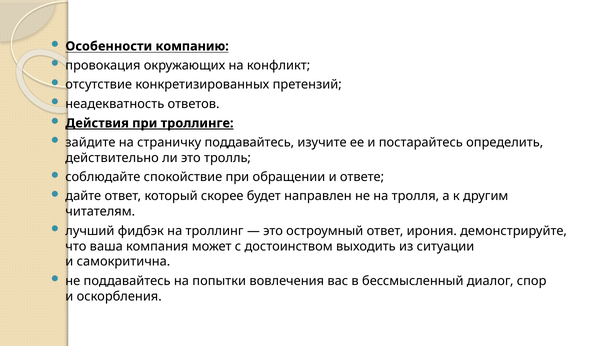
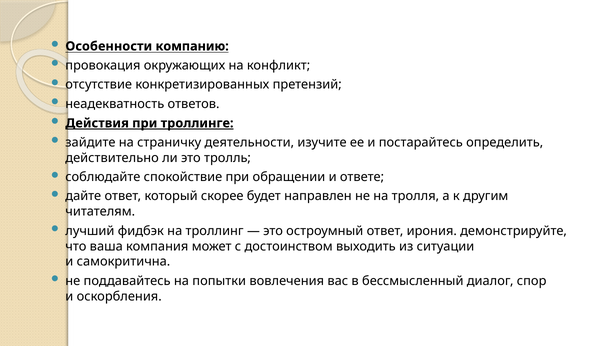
страничку поддавайтесь: поддавайтесь -> деятельности (249, 143)
